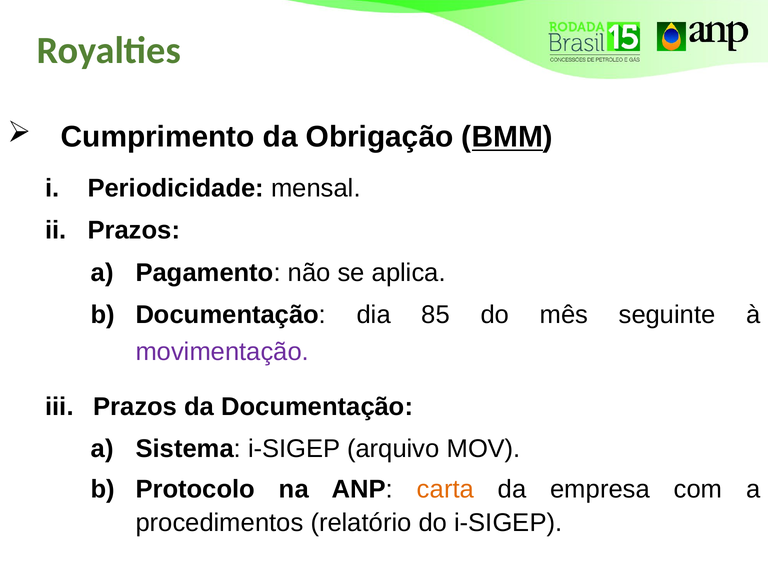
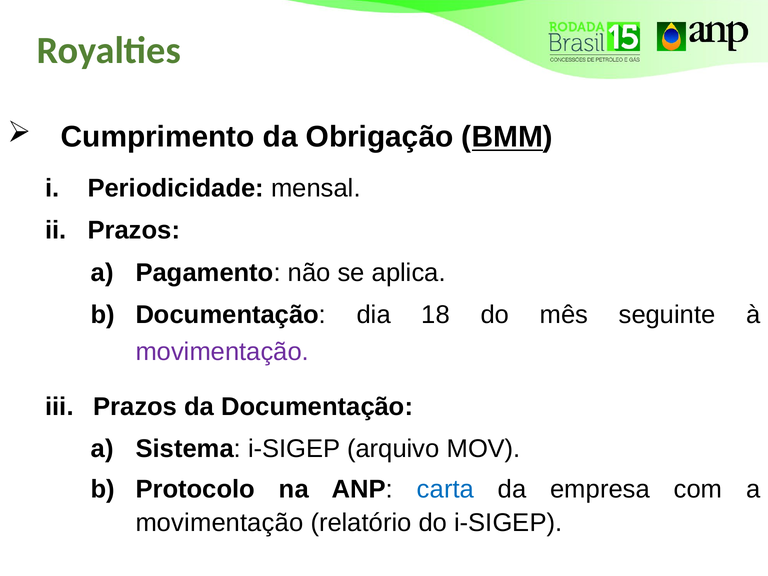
85: 85 -> 18 (436, 315)
carta colour: orange -> blue (445, 489)
procedimentos: procedimentos -> movimentação (219, 523)
